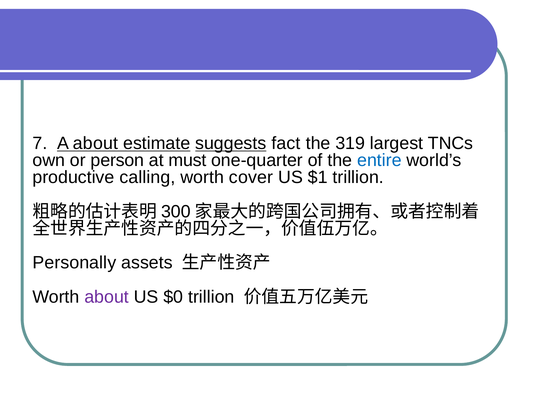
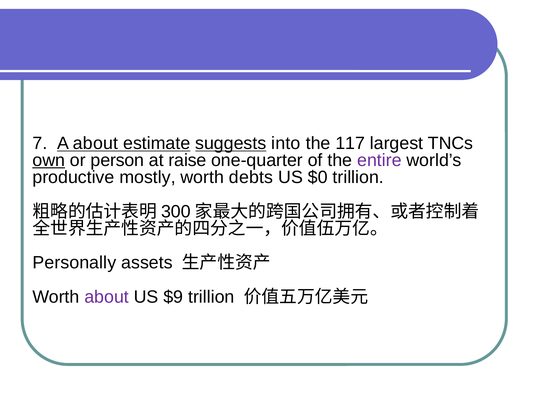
fact: fact -> into (286, 143)
319: 319 -> 117 (350, 143)
own underline: none -> present (49, 160)
must: must -> raise (187, 160)
entire colour: blue -> purple (379, 160)
calling: calling -> mostly (147, 177)
cover: cover -> debts (251, 177)
$1: $1 -> $0 (318, 177)
$0: $0 -> $9 (173, 297)
